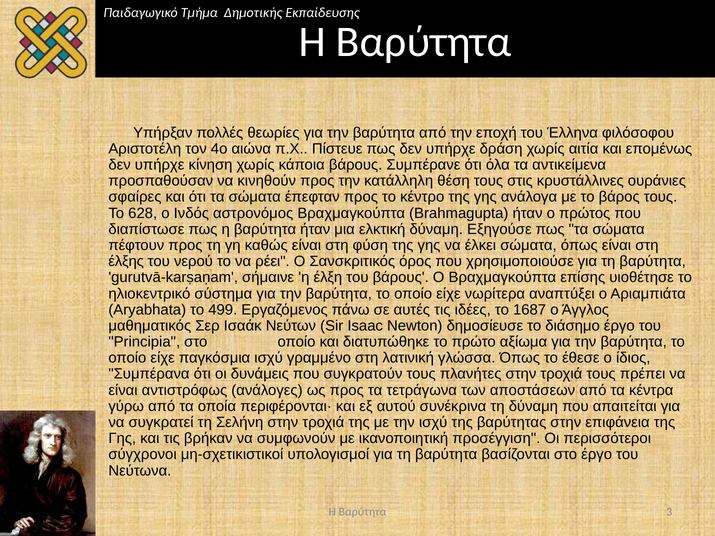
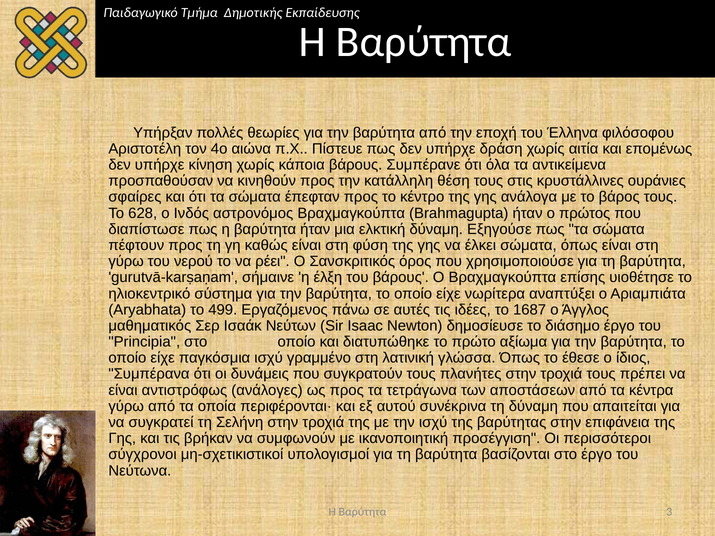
έλξης: έλξης -> γύρω (126, 262)
